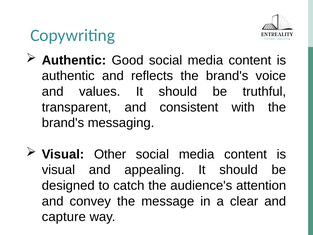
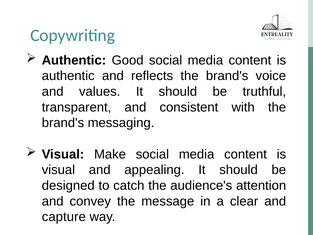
Other: Other -> Make (110, 154)
